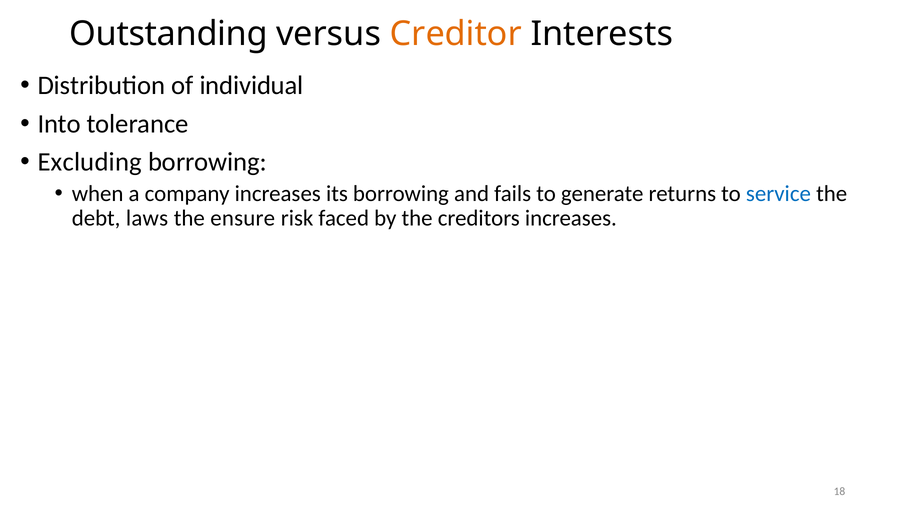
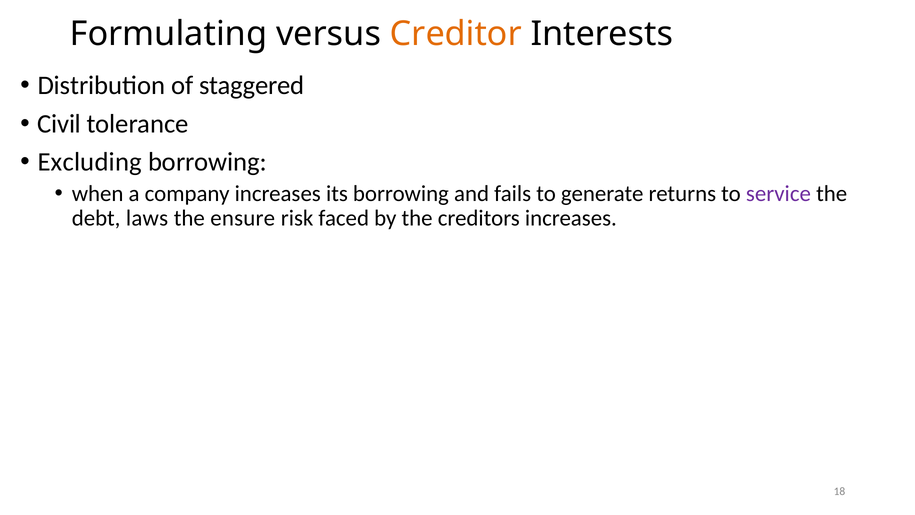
Outstanding: Outstanding -> Formulating (168, 34)
individual: individual -> staggered (252, 85)
Into: Into -> Civil (59, 124)
service colour: blue -> purple (778, 194)
